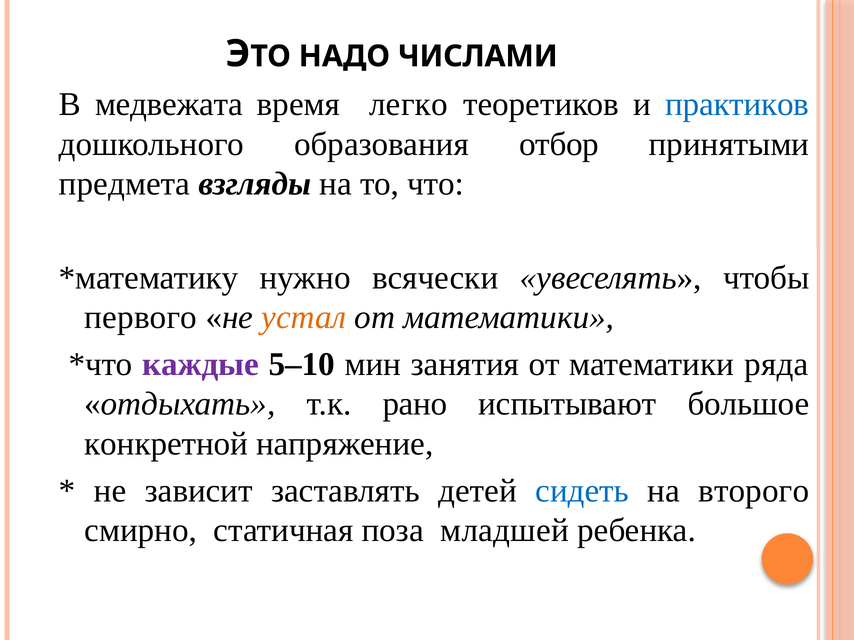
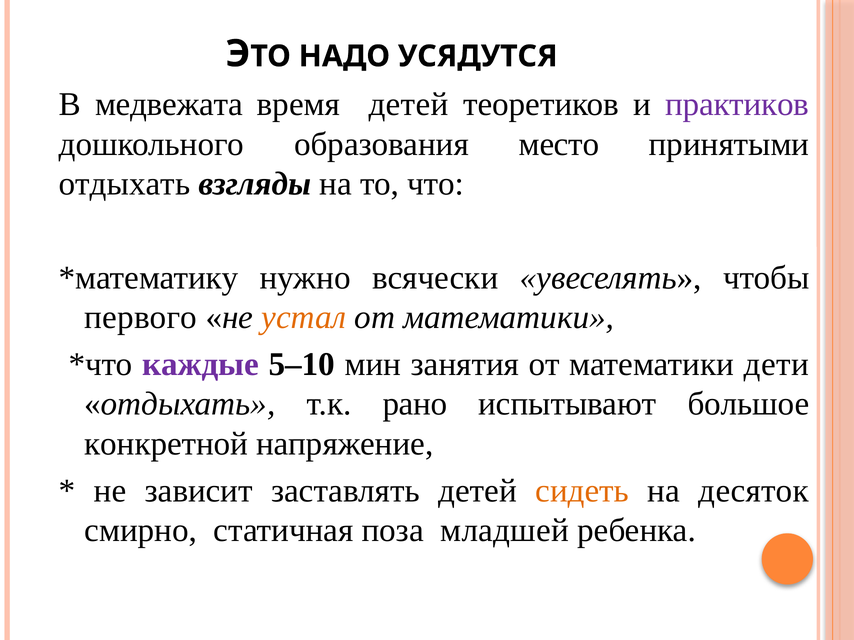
ЧИСЛАМИ: ЧИСЛАМИ -> УСЯДУТСЯ (478, 56)
время легко: легко -> детей (409, 105)
практиков colour: blue -> purple (737, 105)
отбор: отбор -> место (559, 144)
предмета: предмета -> отдыхать (124, 184)
ряда: ряда -> дети (776, 365)
сидеть colour: blue -> orange (582, 491)
второго: второго -> десяток (754, 491)
